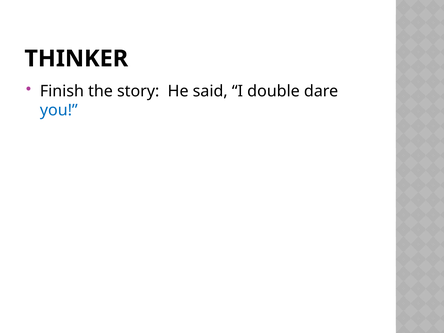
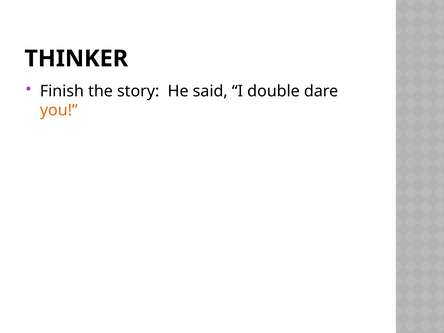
you colour: blue -> orange (59, 110)
